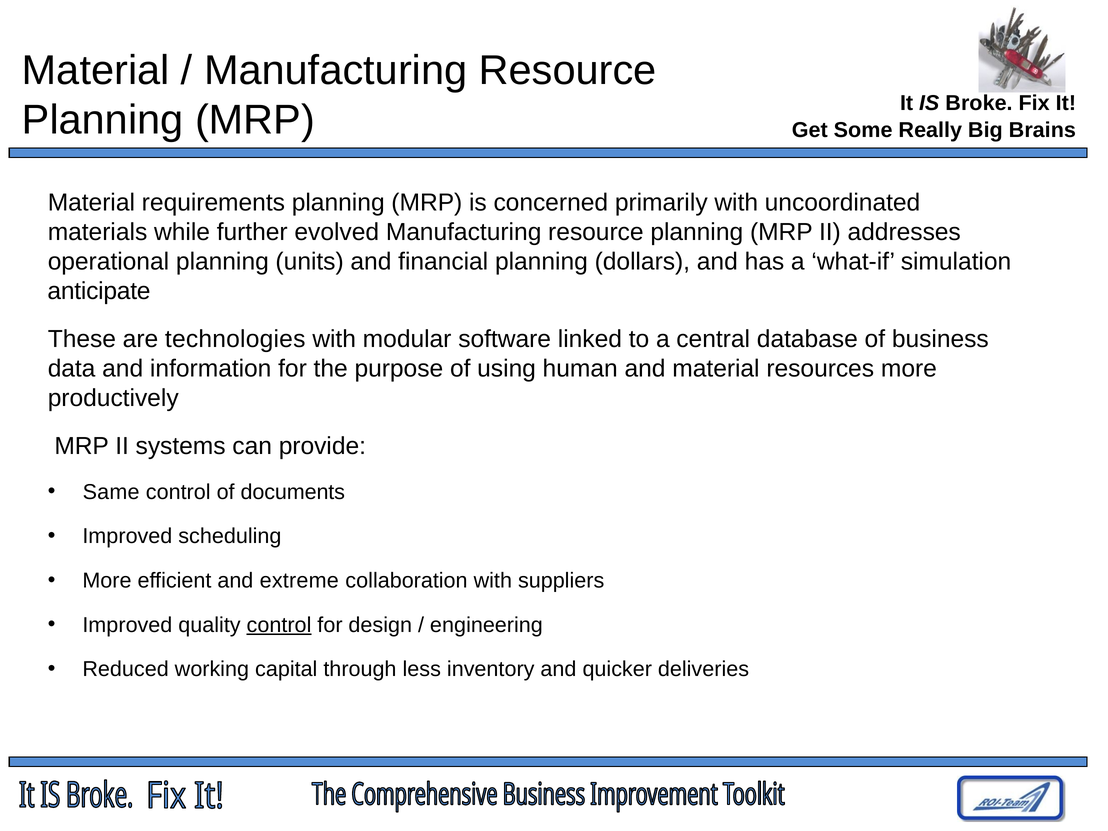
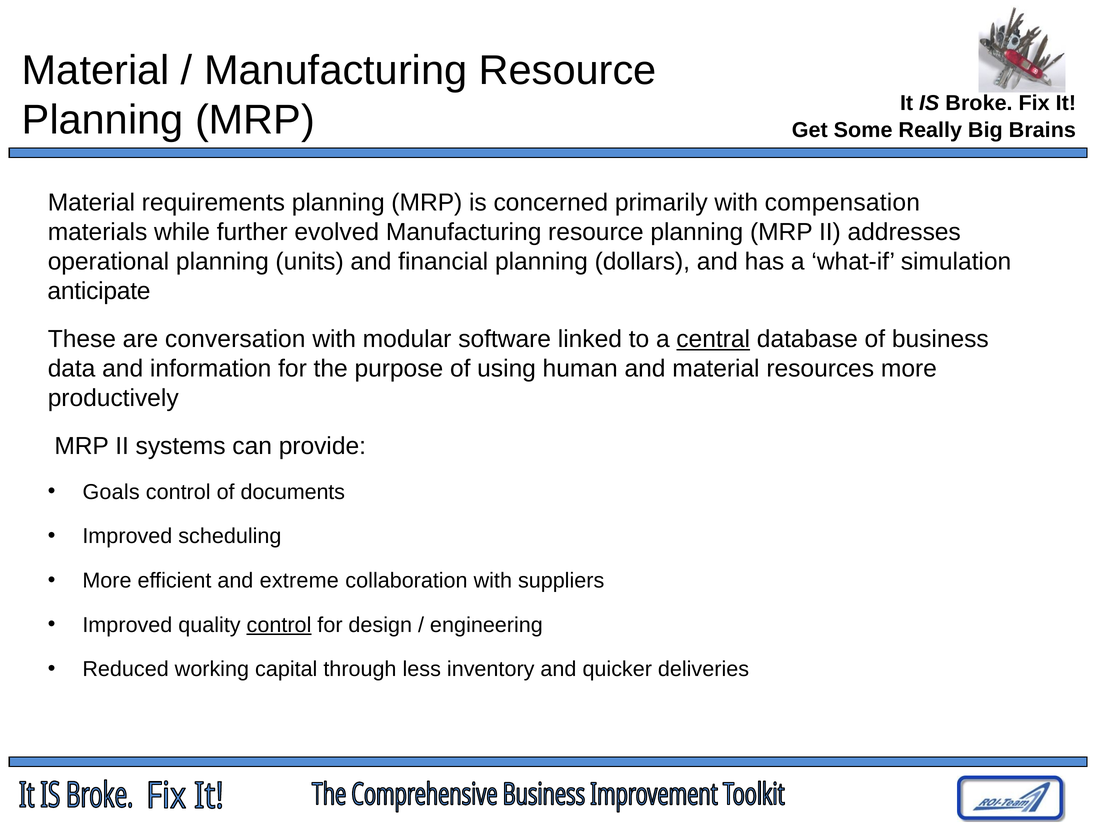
uncoordinated: uncoordinated -> compensation (842, 202)
technologies: technologies -> conversation (235, 339)
central underline: none -> present (713, 339)
Same: Same -> Goals (111, 492)
